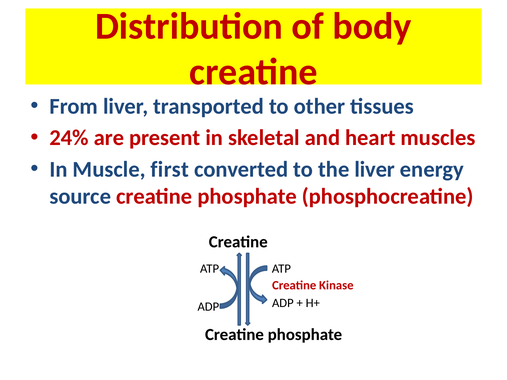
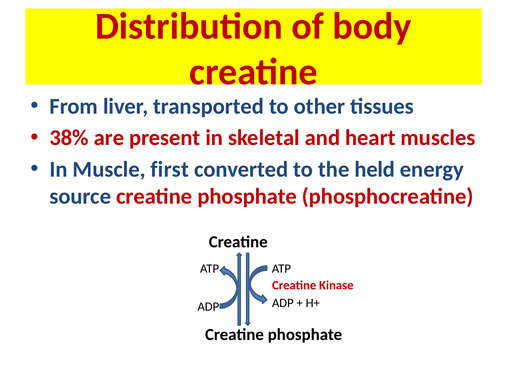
24%: 24% -> 38% (69, 138)
the liver: liver -> held (375, 169)
